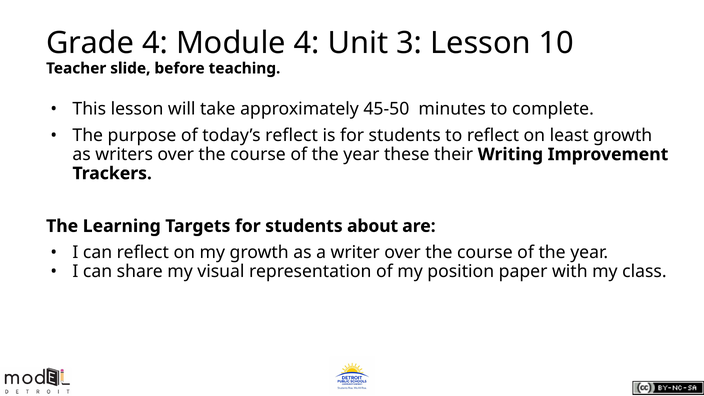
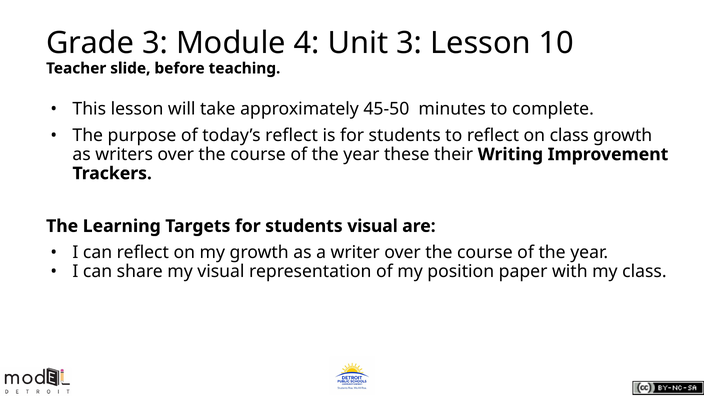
Grade 4: 4 -> 3 (155, 43)
on least: least -> class (569, 135)
students about: about -> visual (373, 226)
